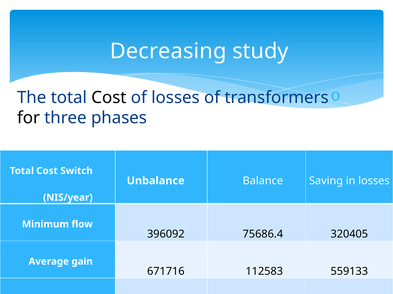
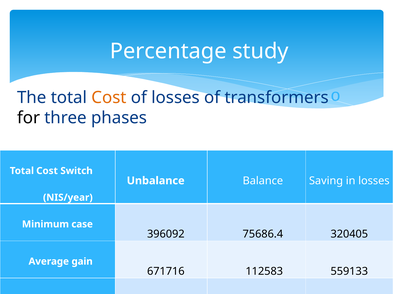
Decreasing: Decreasing -> Percentage (168, 51)
Cost colour: black -> orange (109, 98)
flow: flow -> case (82, 225)
